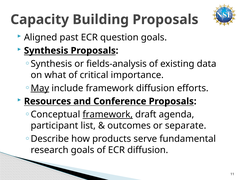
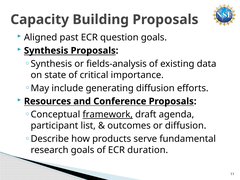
what: what -> state (55, 75)
May underline: present -> none (40, 88)
include framework: framework -> generating (110, 88)
or separate: separate -> diffusion (186, 126)
ECR diffusion: diffusion -> duration (148, 150)
